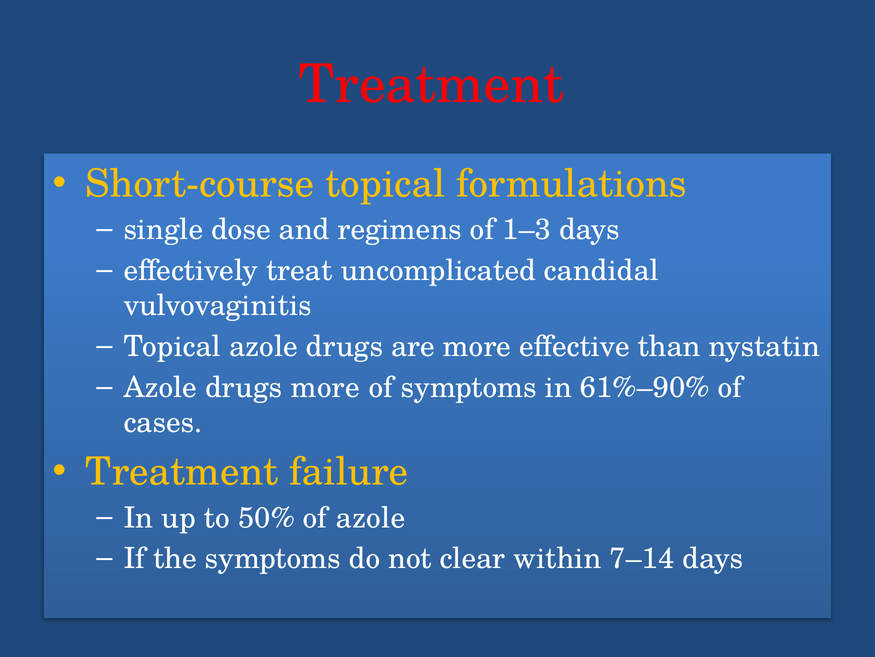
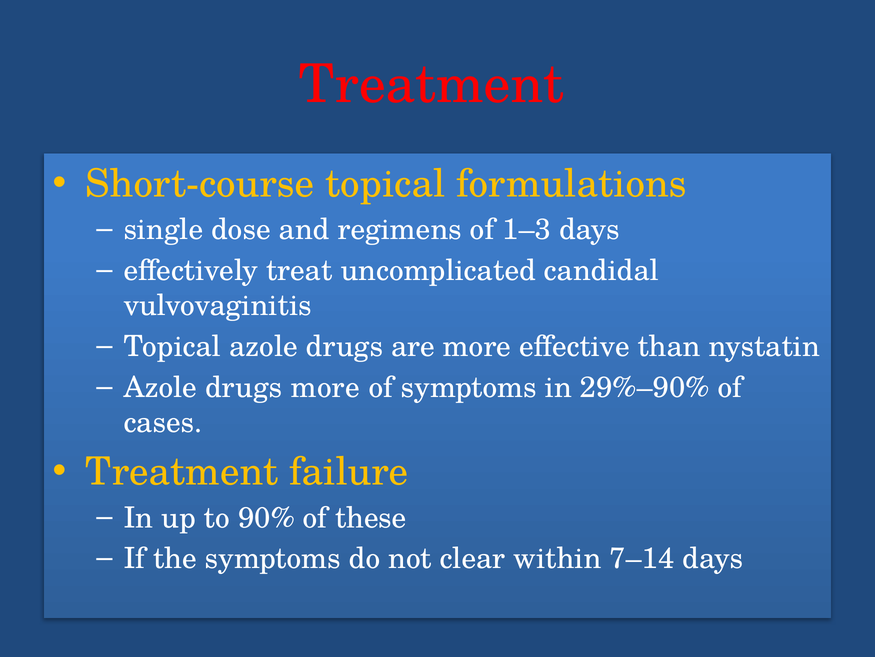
61%–90%: 61%–90% -> 29%–90% (645, 387)
50%: 50% -> 90% (266, 517)
of azole: azole -> these (371, 517)
